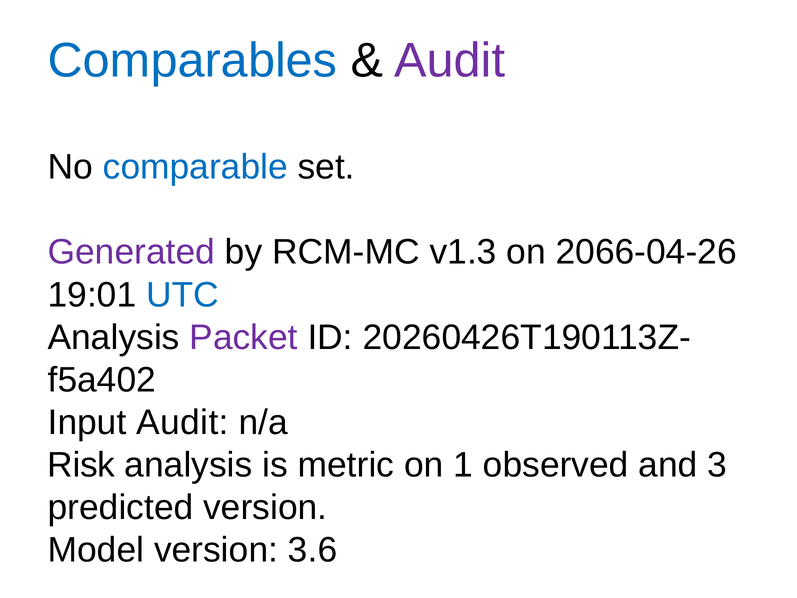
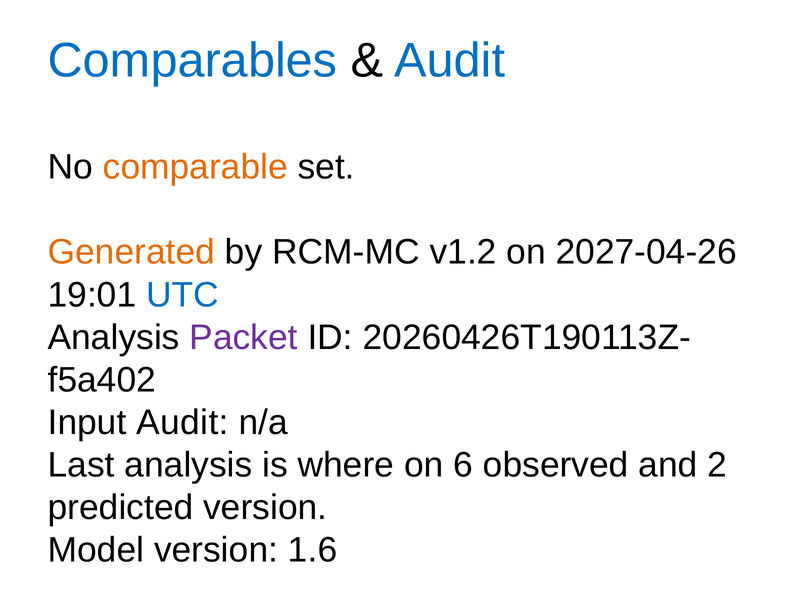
Audit colour: purple -> blue (450, 60)
comparable colour: blue -> orange (195, 167)
Generated colour: purple -> orange (131, 252)
v1.3: v1.3 -> v1.2 (463, 252)
2066-04-26: 2066-04-26 -> 2027-04-26 (646, 252)
Risk: Risk -> Last (81, 465)
metric: metric -> where (346, 465)
1: 1 -> 6 (463, 465)
3: 3 -> 2 (717, 465)
3.6: 3.6 -> 1.6 (313, 550)
